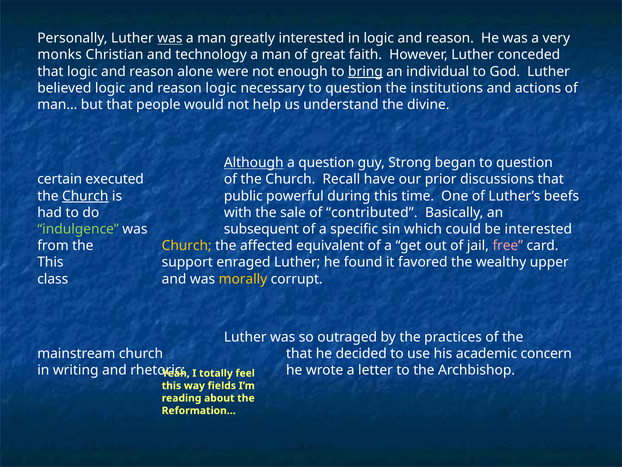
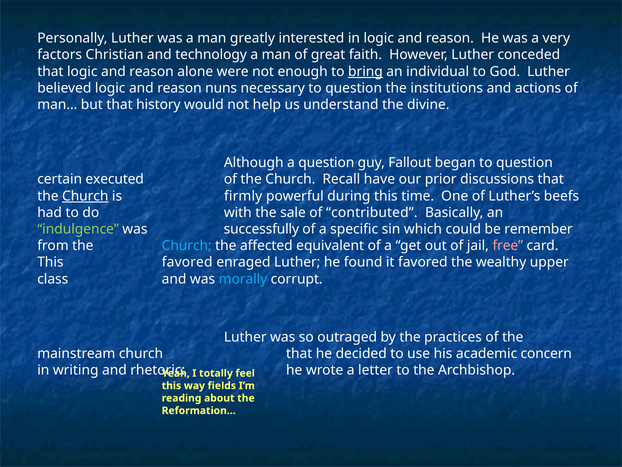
was underline: present -> none (170, 38)
monks: monks -> factors (60, 55)
reason logic: logic -> nuns (221, 88)
people: people -> history (158, 105)
Although underline: present -> none (254, 163)
Strong: Strong -> Fallout (410, 163)
public: public -> firmly (243, 196)
subsequent: subsequent -> successfully (261, 229)
be interested: interested -> remember (538, 229)
Church colour: yellow -> light blue (187, 246)
This support: support -> favored (187, 262)
morally colour: yellow -> light blue (243, 279)
